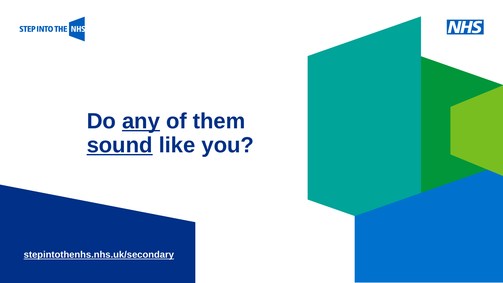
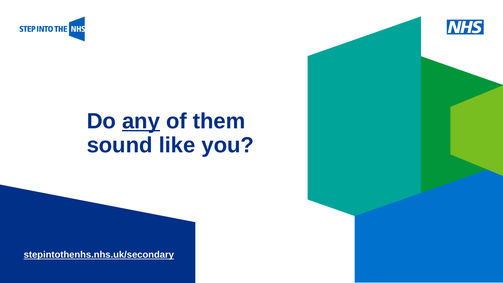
sound underline: present -> none (120, 145)
